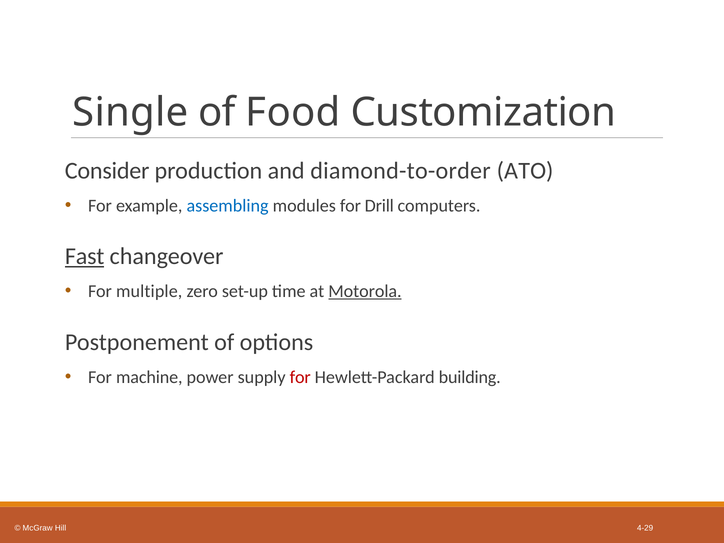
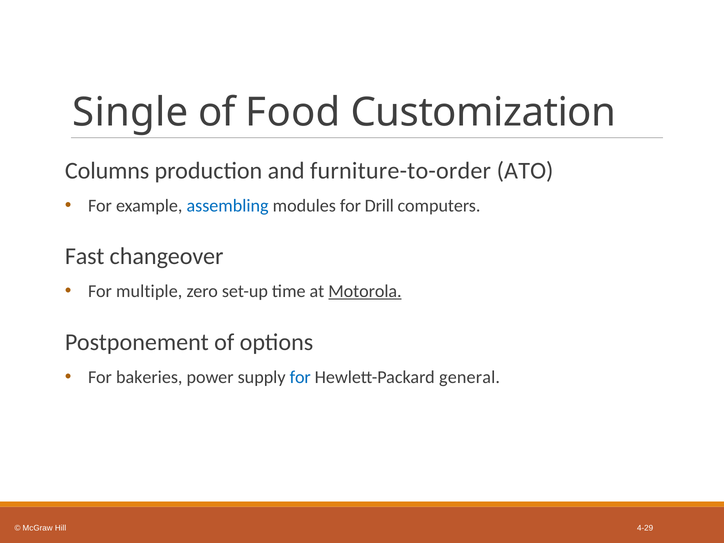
Consider: Consider -> Columns (107, 171)
diamond-to-order: diamond-to-order -> furniture-to-order (401, 171)
Fast underline: present -> none (85, 256)
machine: machine -> bakeries (149, 377)
for colour: red -> blue (300, 377)
building: building -> general (470, 377)
